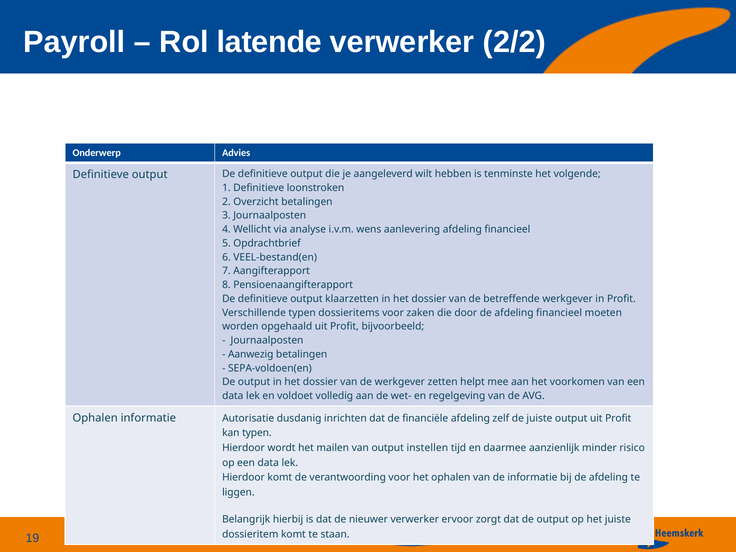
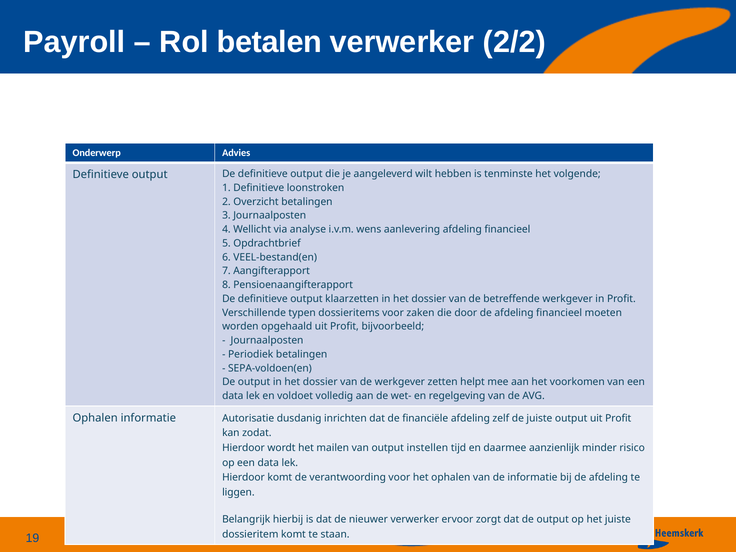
latende: latende -> betalen (269, 42)
Aanwezig: Aanwezig -> Periodiek (251, 354)
kan typen: typen -> zodat (257, 433)
